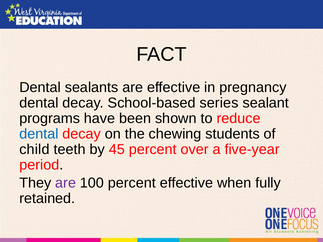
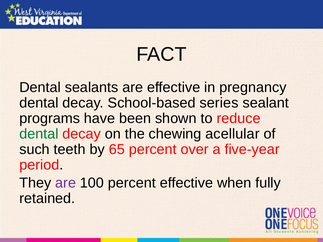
dental colour: blue -> green (39, 134)
students: students -> acellular (233, 134)
child: child -> such (35, 149)
45: 45 -> 65 (117, 149)
